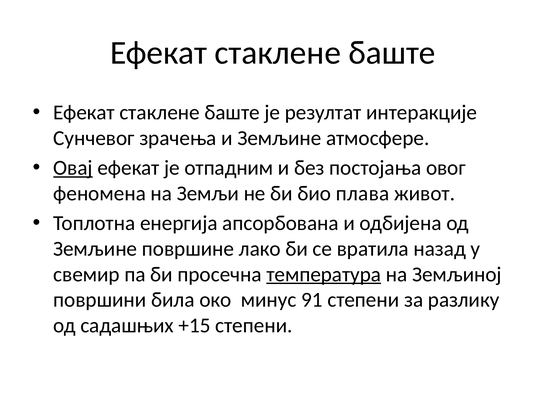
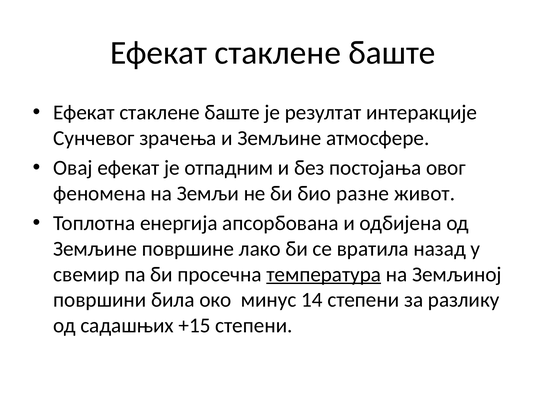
Овај underline: present -> none (73, 168)
плава: плава -> разне (363, 193)
91: 91 -> 14 (312, 299)
